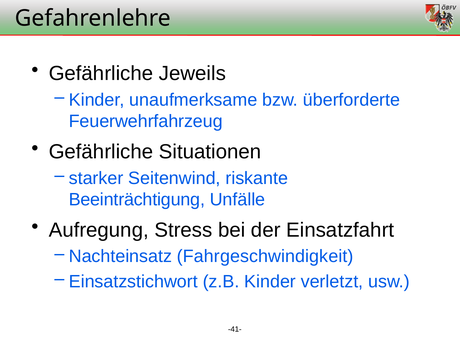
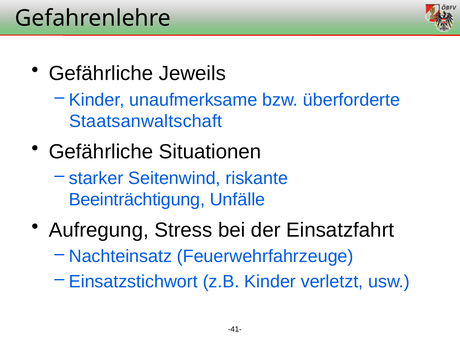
Feuerwehrfahrzeug: Feuerwehrfahrzeug -> Staatsanwaltschaft (146, 121)
Fahrgeschwindigkeit: Fahrgeschwindigkeit -> Feuerwehrfahrzeuge (265, 256)
